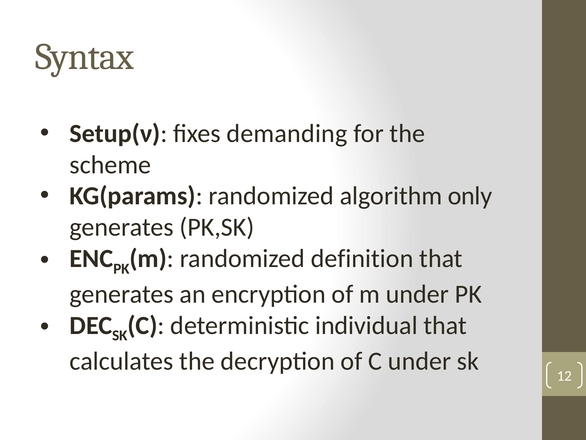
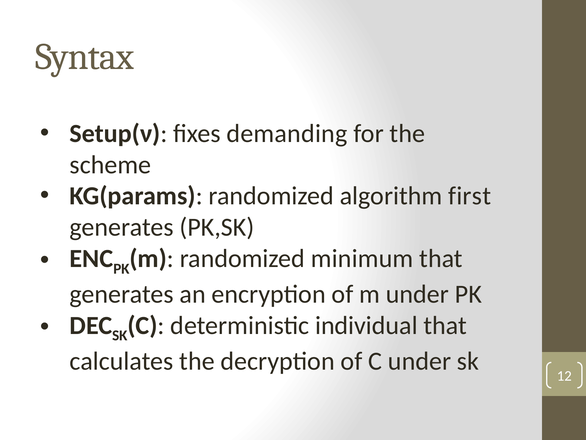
only: only -> first (470, 196)
definition: definition -> minimum (362, 258)
